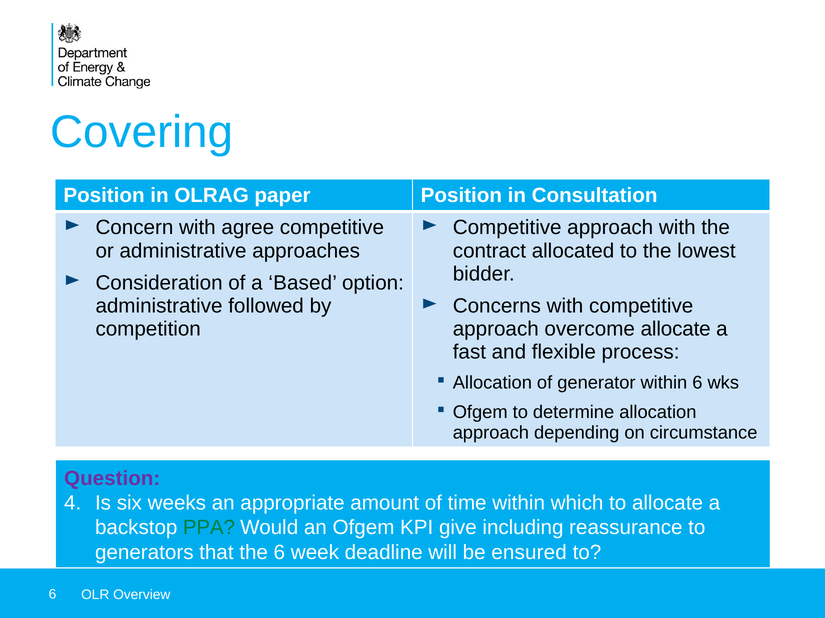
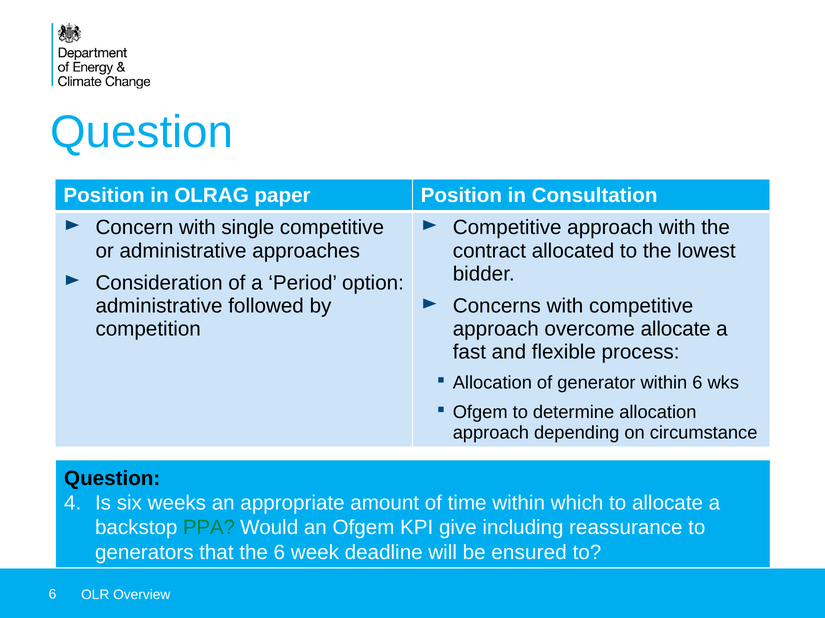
Covering: Covering -> Question (142, 132)
agree: agree -> single (248, 228)
Based: Based -> Period (303, 283)
Question colour: purple -> black (112, 479)
